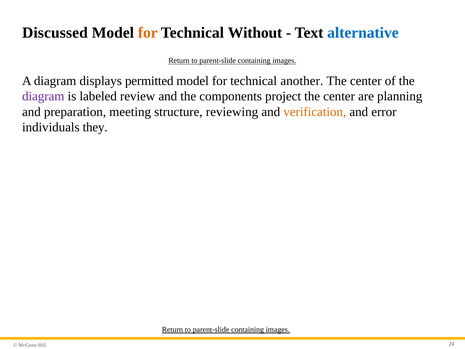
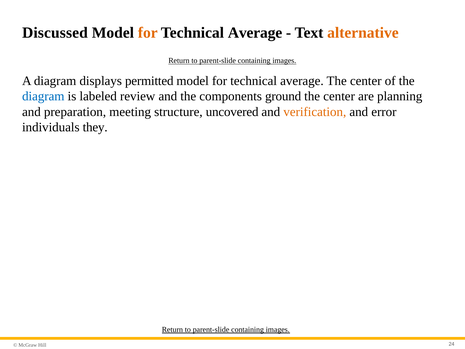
Without: Without -> Average (255, 33)
alternative colour: blue -> orange (363, 33)
another: another -> average (302, 81)
diagram colour: purple -> blue (43, 96)
project: project -> ground (283, 96)
reviewing: reviewing -> uncovered (232, 112)
